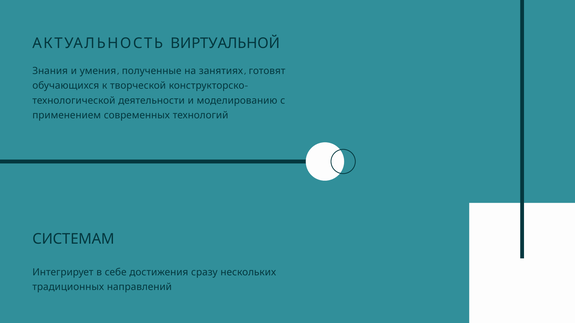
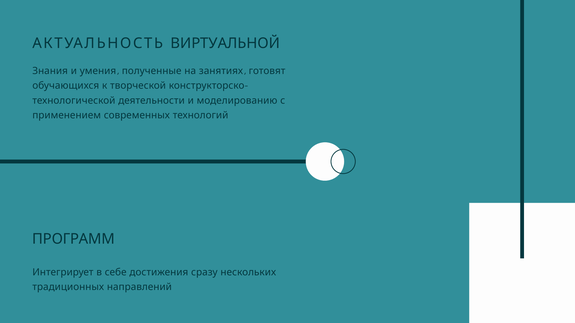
СИСТЕМАМ: СИСТЕМАМ -> ПРОГРАММ (74, 239)
